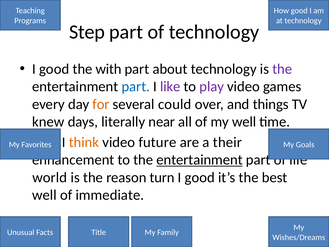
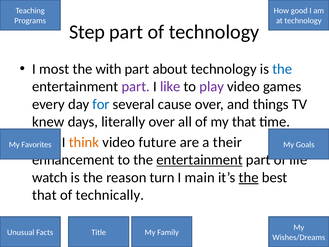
good: good -> most (54, 69)
the colour: purple -> blue (282, 69)
part colour: blue -> purple (136, 87)
for colour: orange -> blue (101, 104)
could: could -> cause (175, 104)
literally near: near -> over (162, 122)
my well: well -> that (244, 122)
world: world -> watch (50, 177)
good: good -> main (200, 177)
the underline: none -> present (249, 177)
well: well -> that (44, 195)
immediate: immediate -> technically (110, 195)
